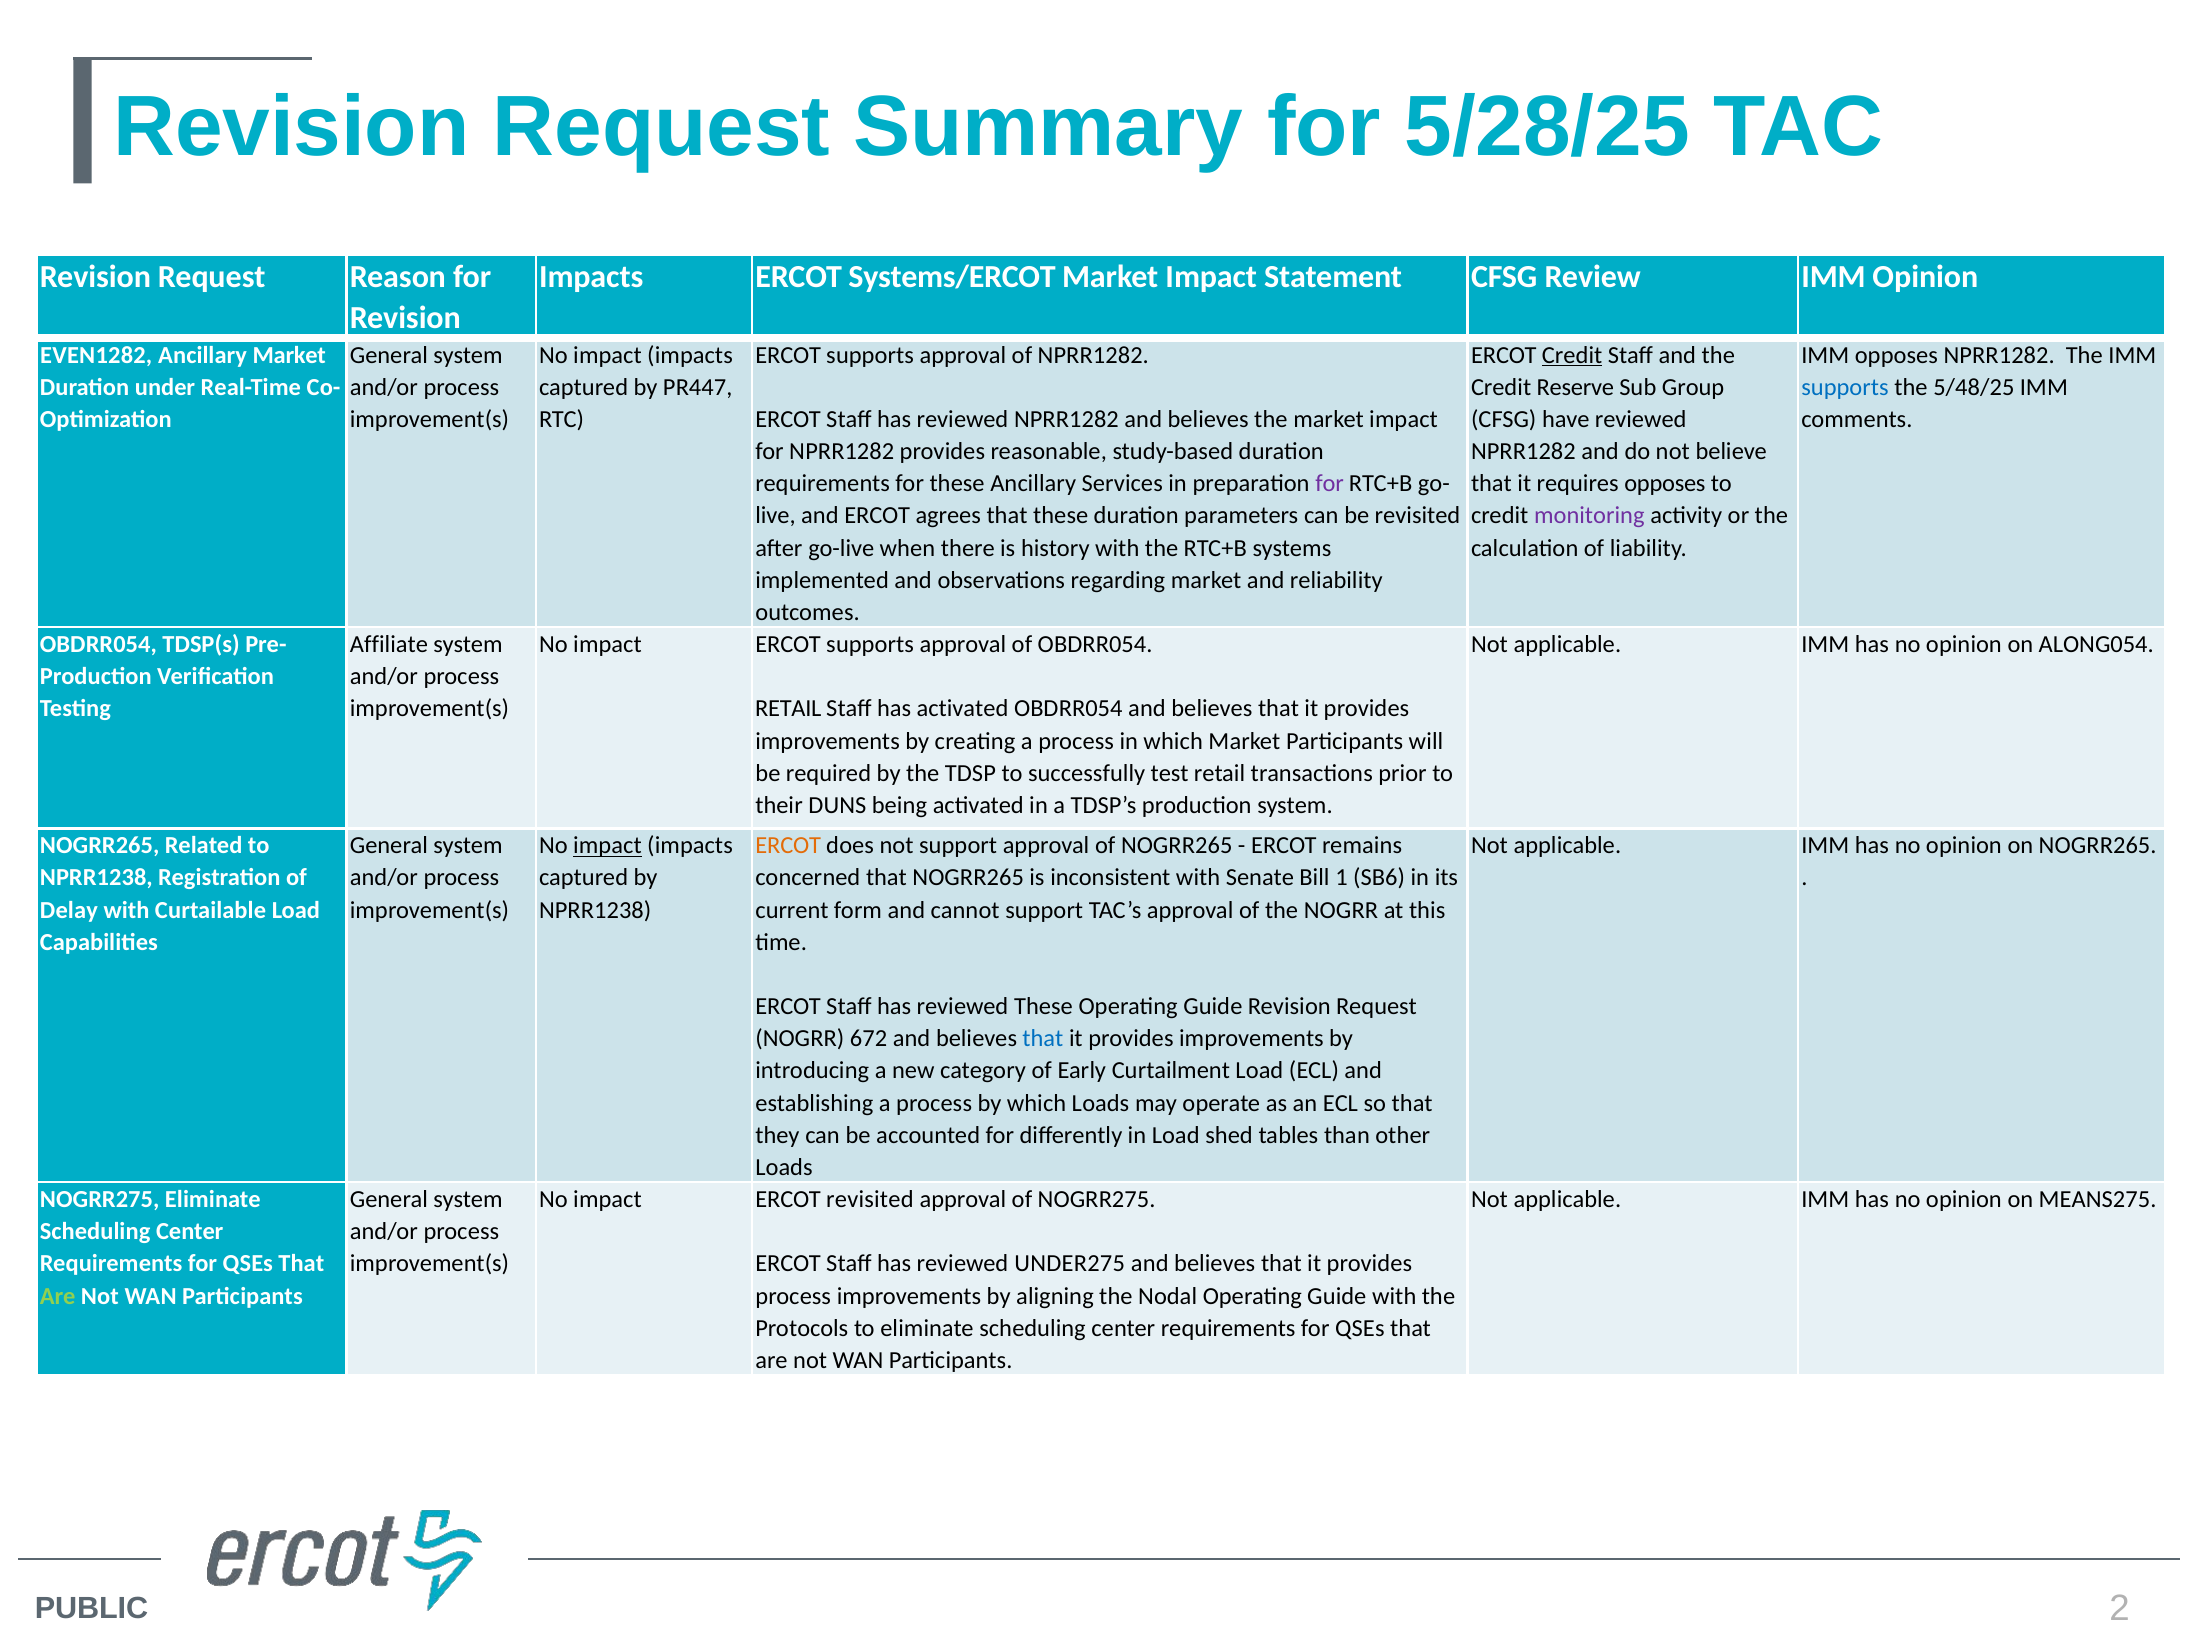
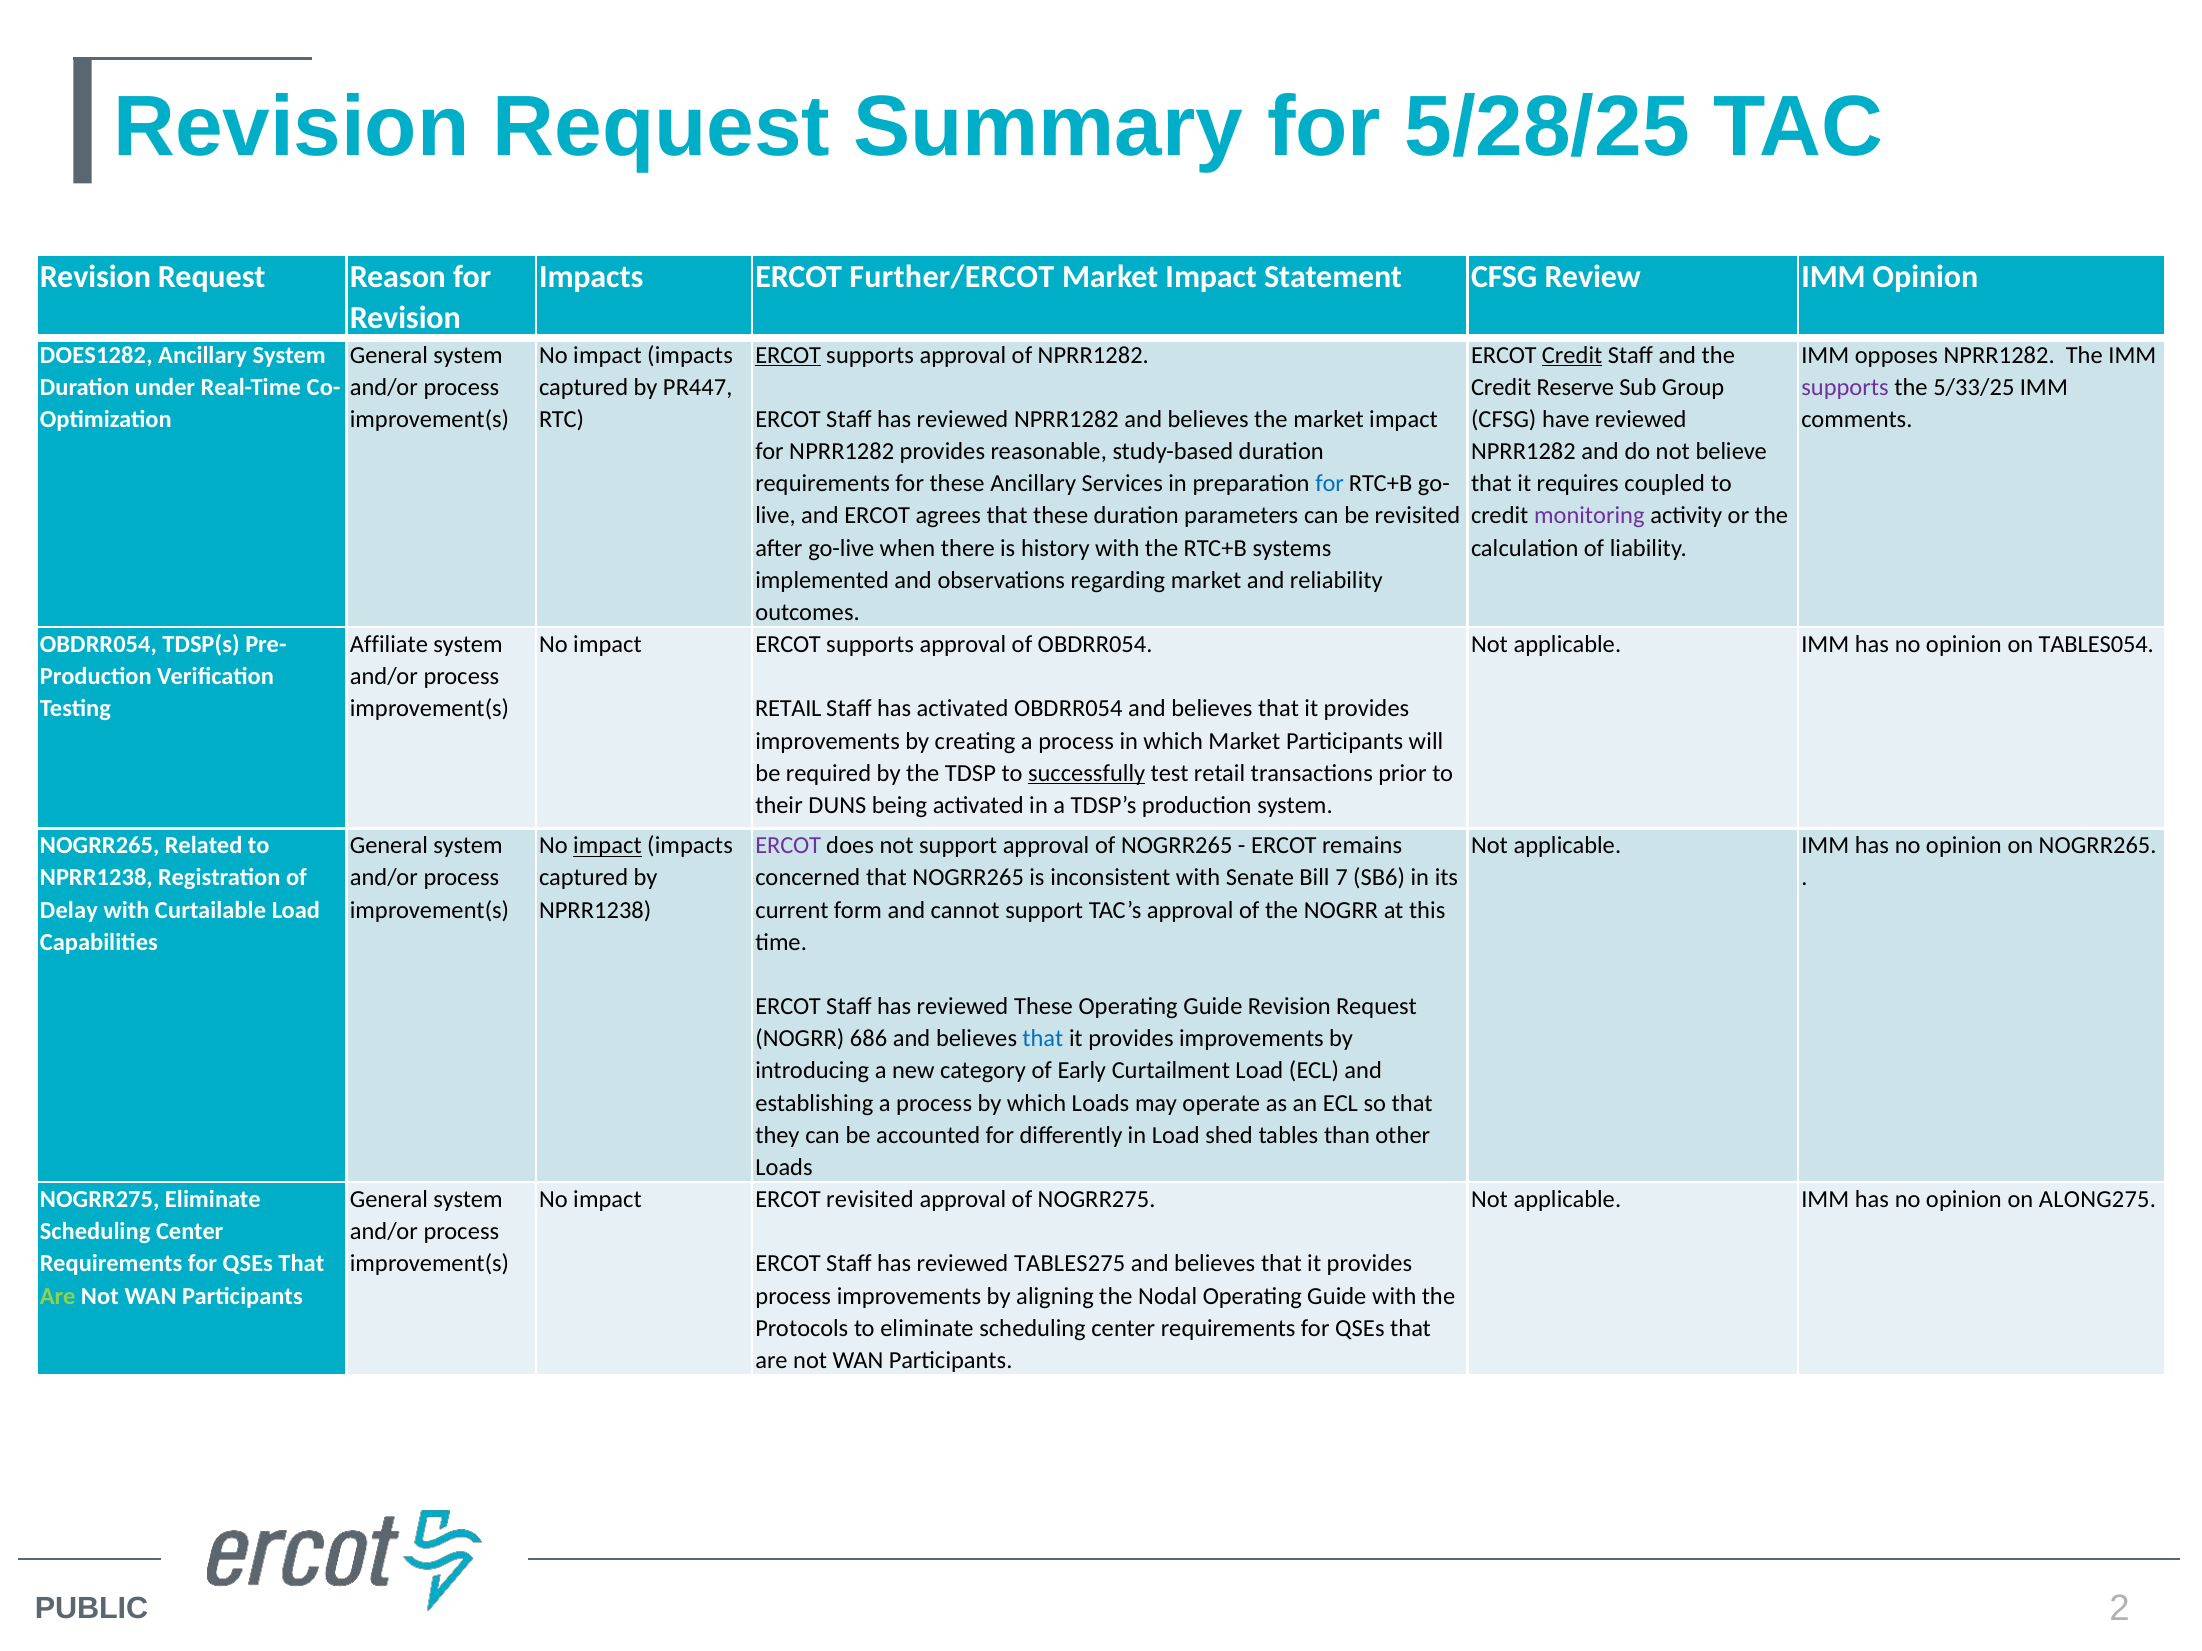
Systems/ERCOT: Systems/ERCOT -> Further/ERCOT (952, 277)
EVEN1282: EVEN1282 -> DOES1282 (96, 355)
Ancillary Market: Market -> System (289, 355)
ERCOT underline: none -> present (788, 355)
supports colour: blue -> purple (1845, 387)
5/48/25: 5/48/25 -> 5/33/25 (1974, 387)
for colour: purple -> blue (1330, 484)
requires opposes: opposes -> coupled (1665, 484)
ALONG054: ALONG054 -> TABLES054 (2096, 645)
successfully underline: none -> present (1087, 773)
ERCOT colour: orange -> purple (788, 846)
1: 1 -> 7 (1341, 878)
672: 672 -> 686 (869, 1039)
MEANS275: MEANS275 -> ALONG275 (2097, 1200)
UNDER275: UNDER275 -> TABLES275 (1070, 1264)
